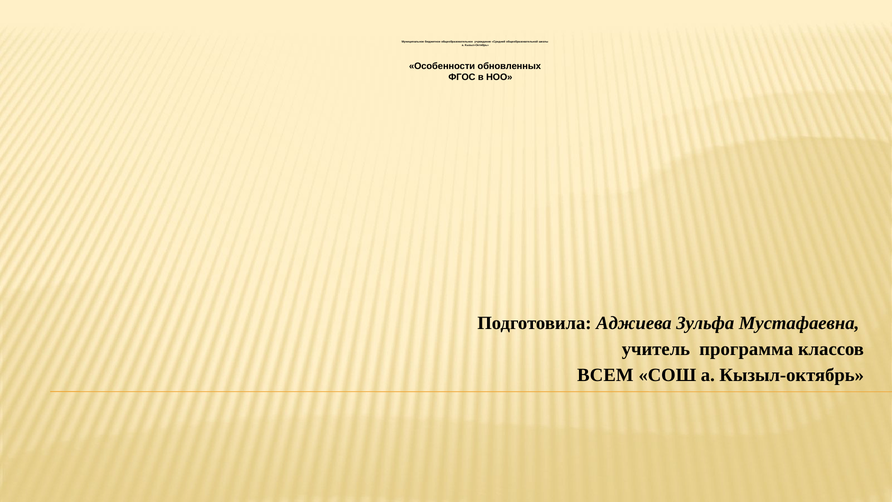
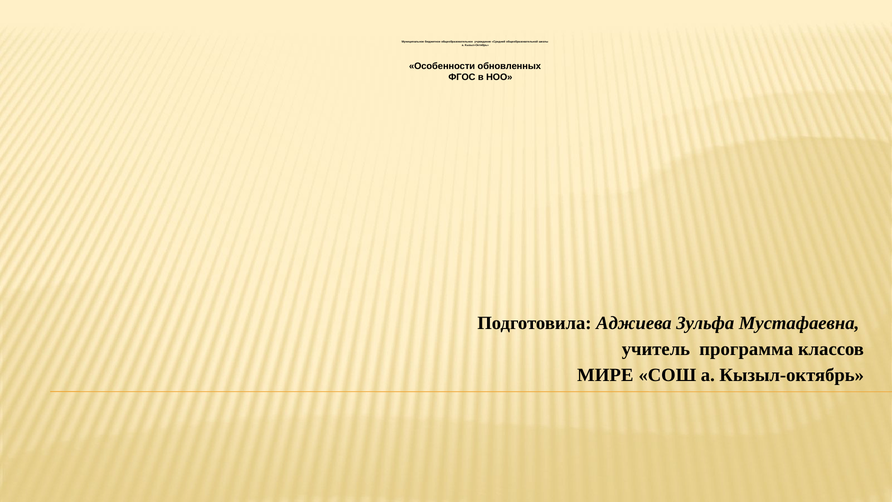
ВСЕМ: ВСЕМ -> МИРЕ (605, 375)
